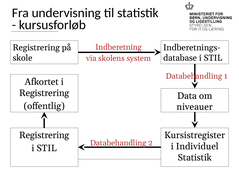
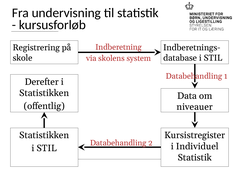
Afkortet: Afkortet -> Derefter (42, 82)
Registrering: Registrering -> Statistikken (44, 93)
Registrering: Registrering -> Statistikken (44, 135)
